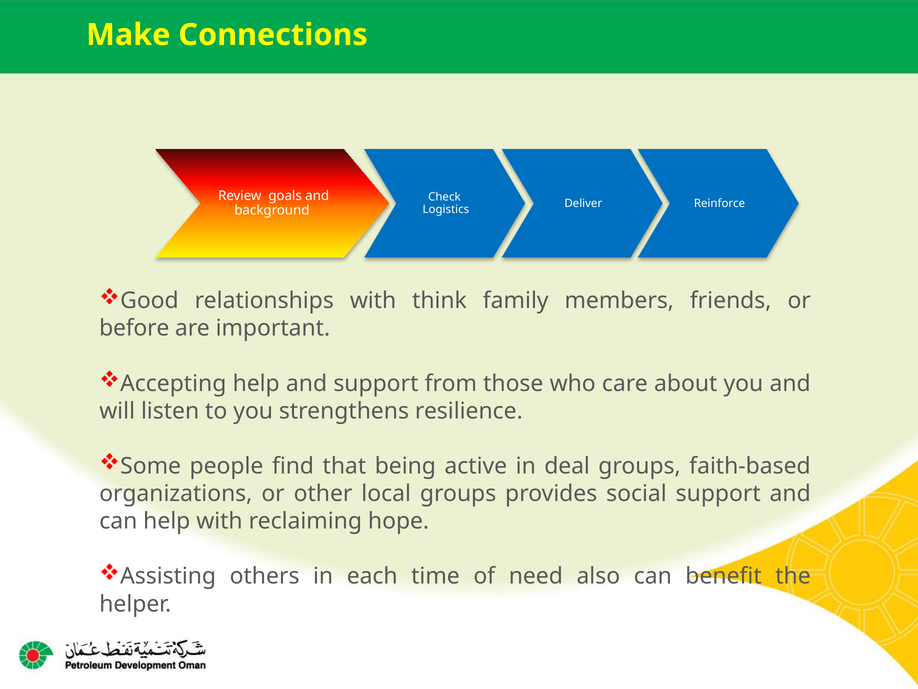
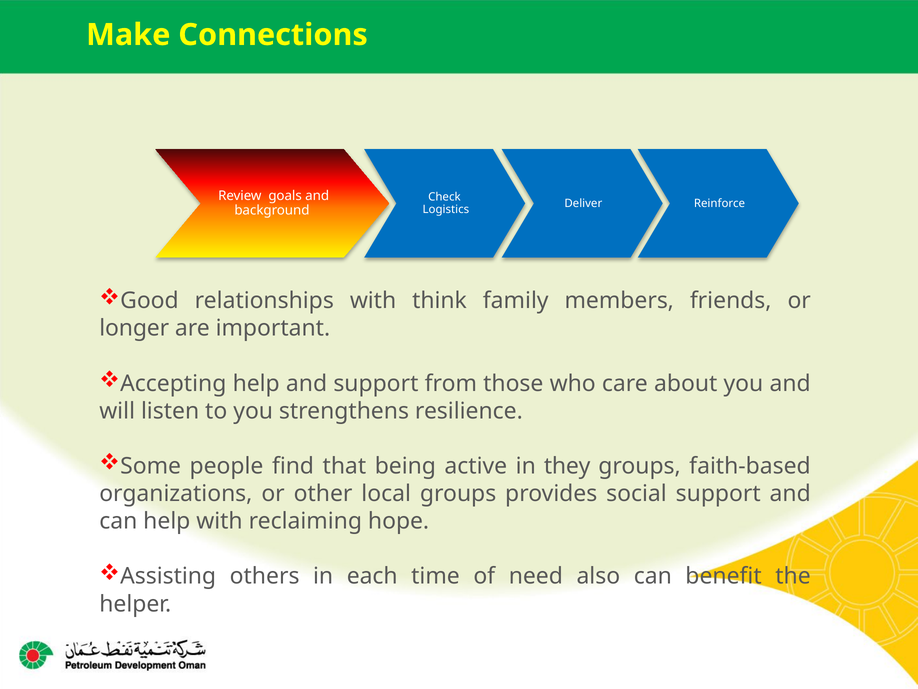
before: before -> longer (134, 328)
deal: deal -> they (567, 466)
